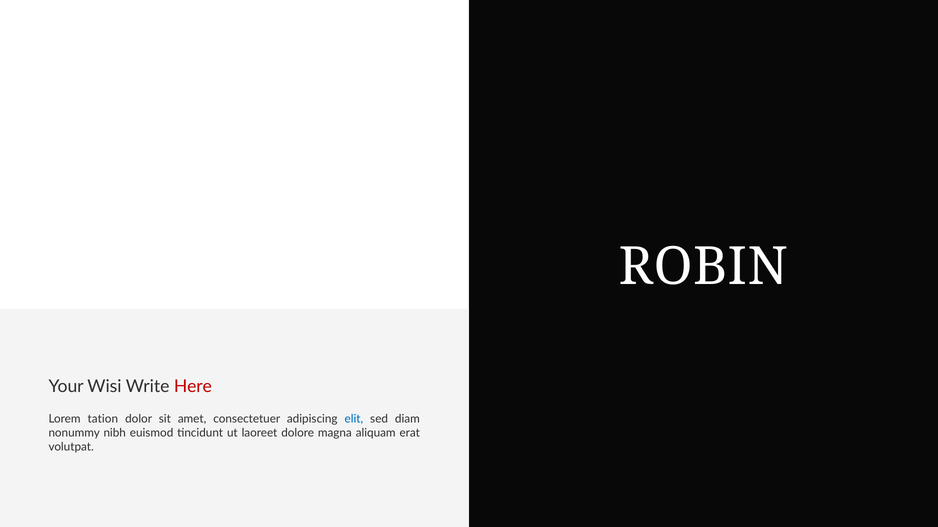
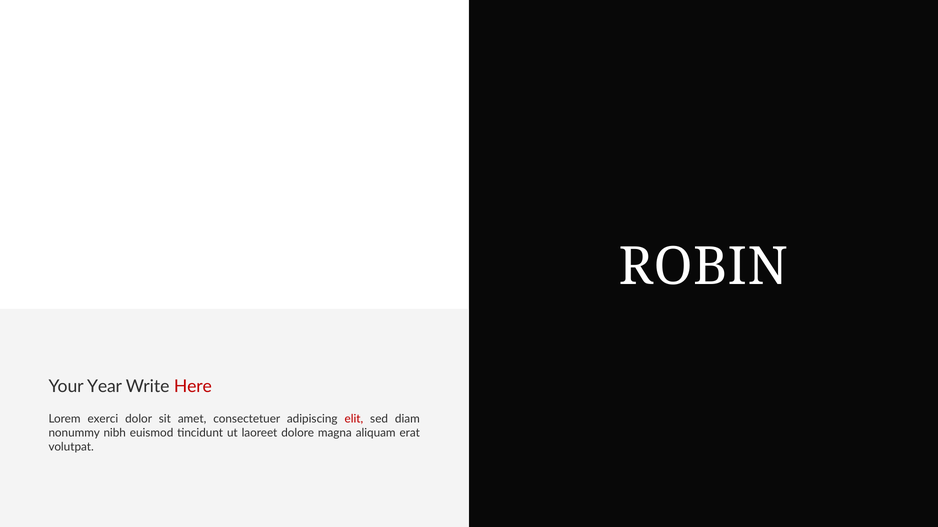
Wisi: Wisi -> Year (105, 387)
tation: tation -> exerci (103, 419)
elit colour: blue -> red (354, 419)
